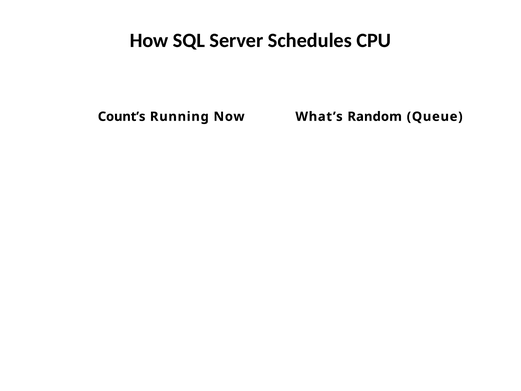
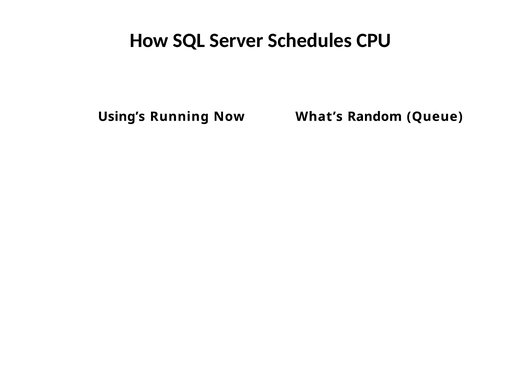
Count’s: Count’s -> Using’s (122, 117)
